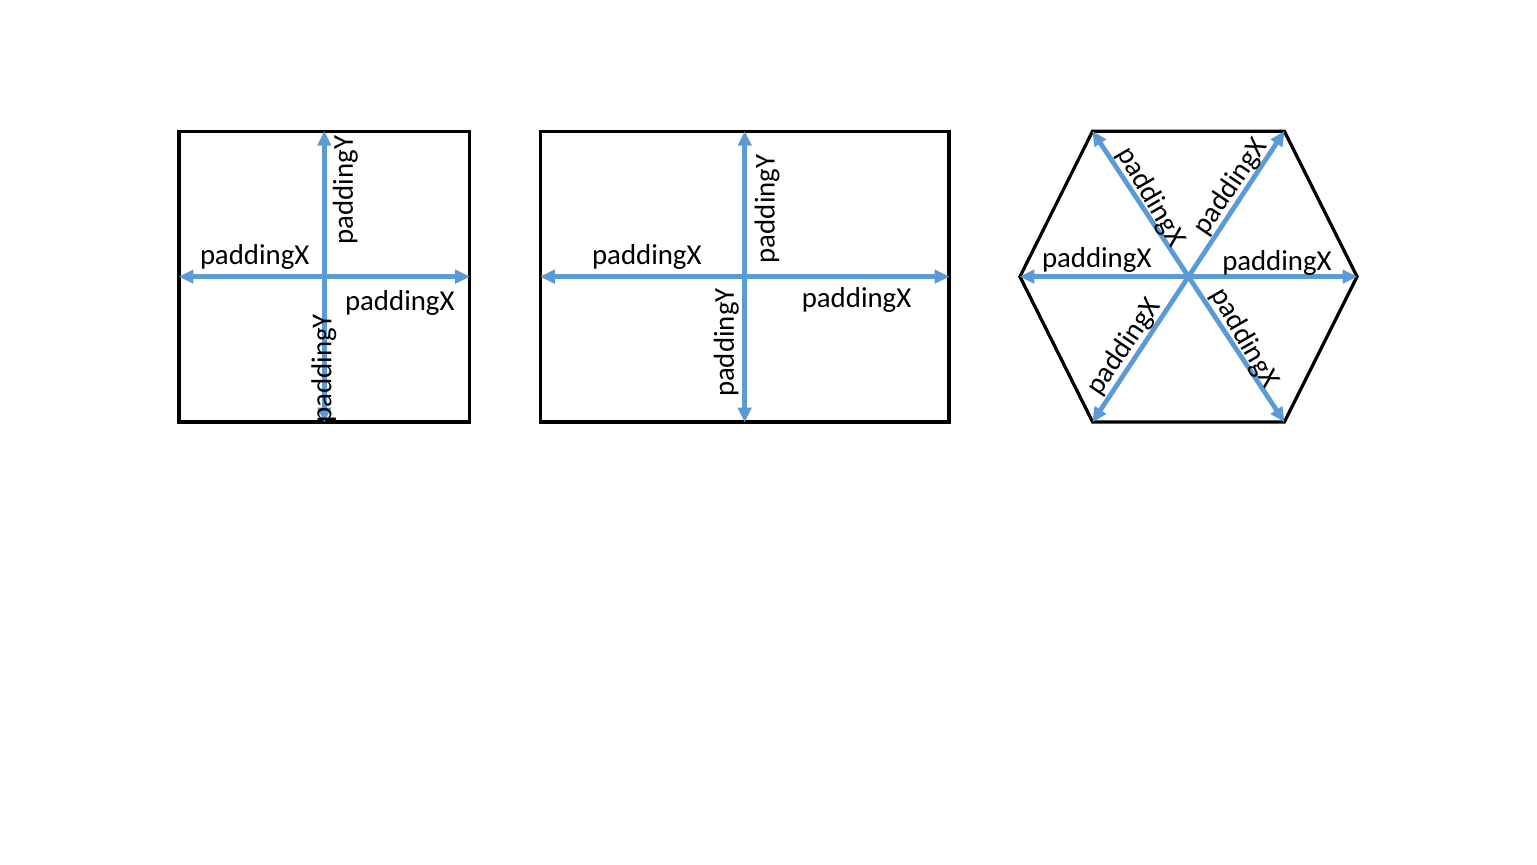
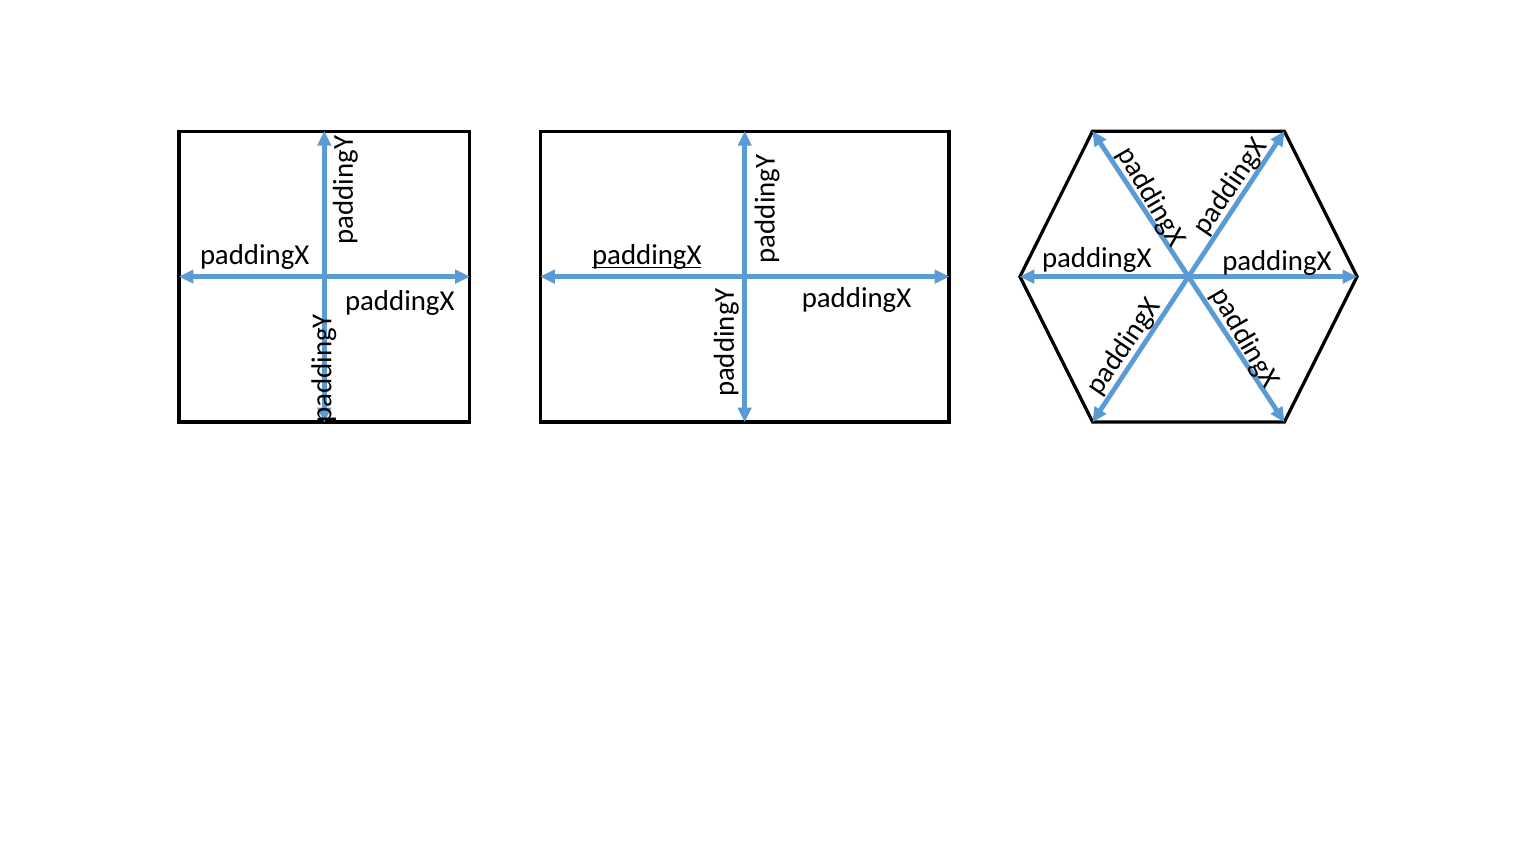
paddingX underline: none -> present (647, 255)
